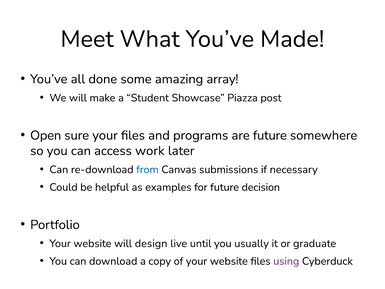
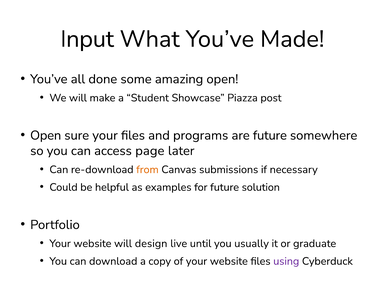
Meet: Meet -> Input (87, 39)
amazing array: array -> open (222, 79)
work: work -> page (150, 151)
from colour: blue -> orange (147, 169)
decision: decision -> solution (261, 187)
